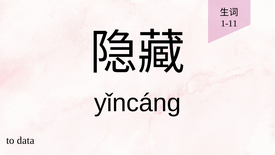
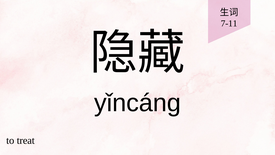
1-11: 1-11 -> 7-11 (229, 23)
data: data -> treat (26, 140)
